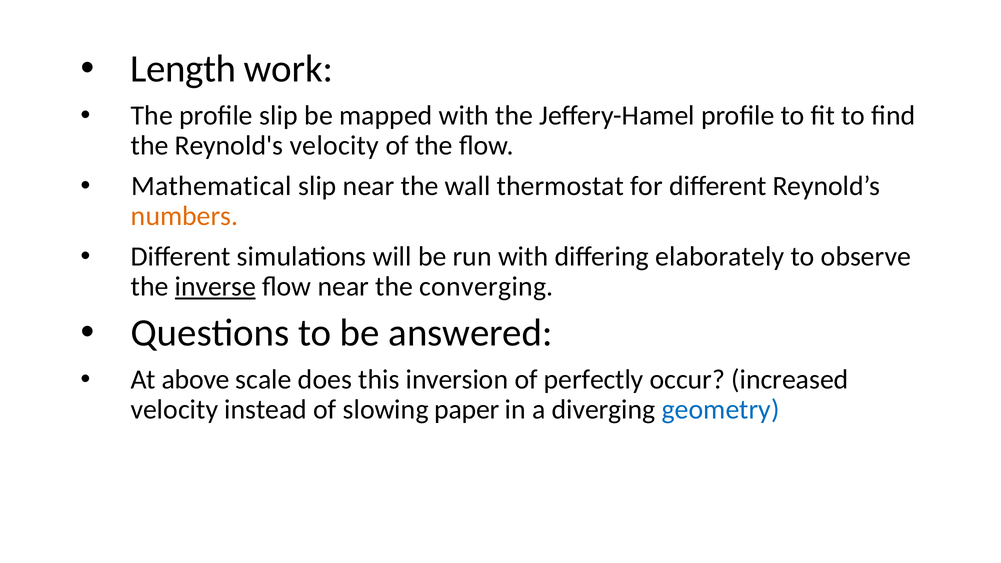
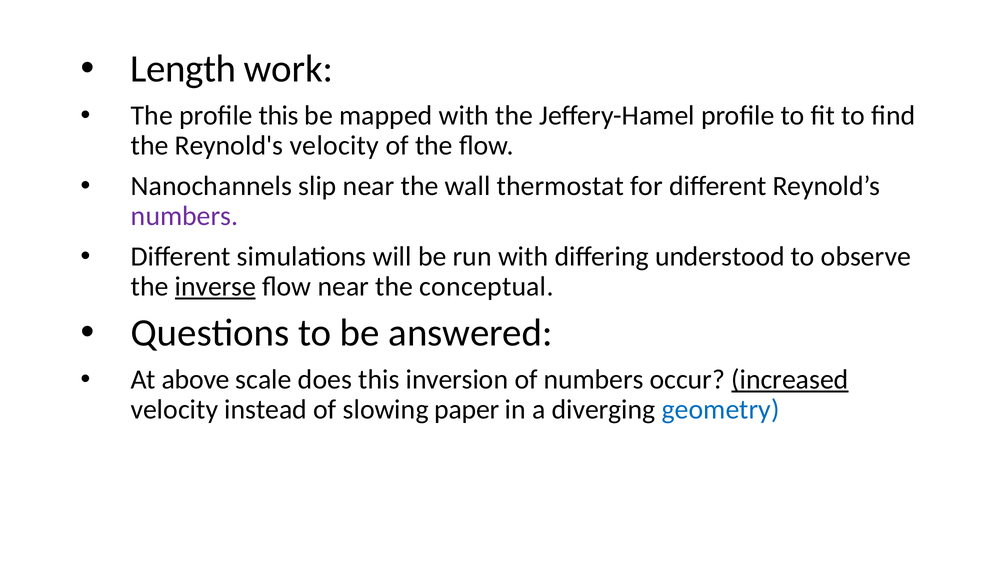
profile slip: slip -> this (279, 116)
Mathematical: Mathematical -> Nanochannels (211, 186)
numbers colour: orange -> purple (185, 216)
elaborately: elaborately -> understood (720, 257)
converging: converging -> conceptual (486, 287)
of perfectly: perfectly -> numbers (594, 380)
increased underline: none -> present (790, 380)
